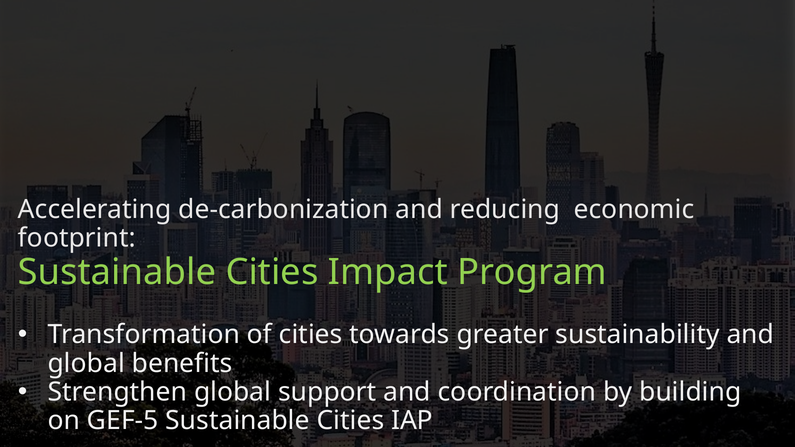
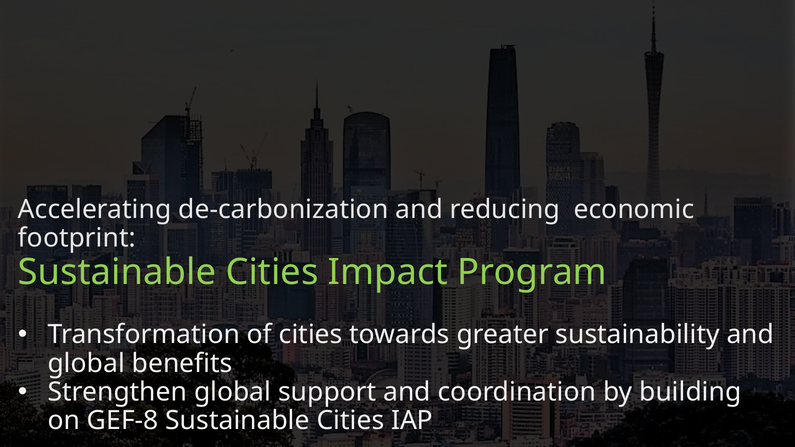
GEF-5: GEF-5 -> GEF-8 (123, 421)
